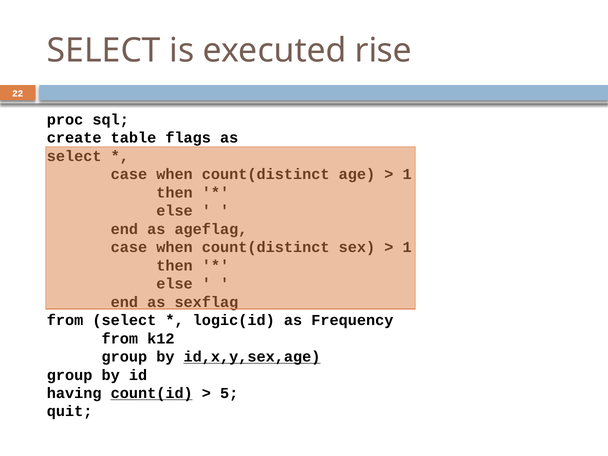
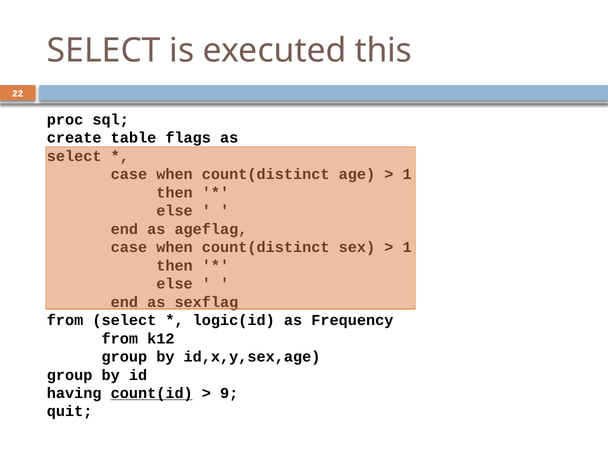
rise: rise -> this (383, 50)
id,x,y,sex,age underline: present -> none (252, 357)
5: 5 -> 9 (229, 393)
